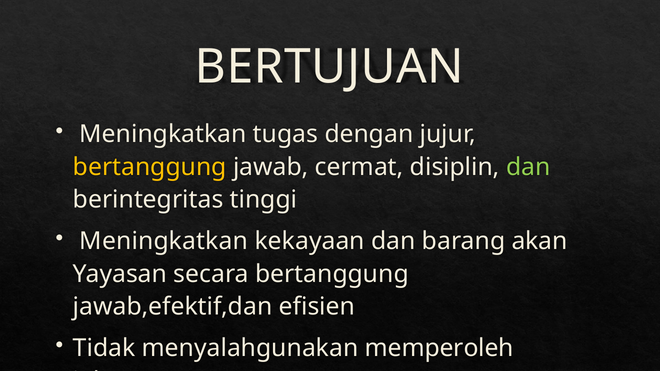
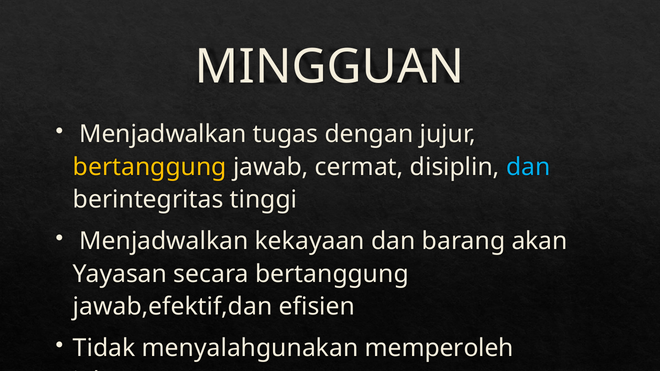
BERTUJUAN: BERTUJUAN -> MINGGUAN (330, 67)
Meningkatkan: Meningkatkan -> Menjadwalkan (163, 134)
dan colour: light green -> light blue (528, 167)
Meningkatkan: Meningkatkan -> Menjadwalkan (164, 241)
